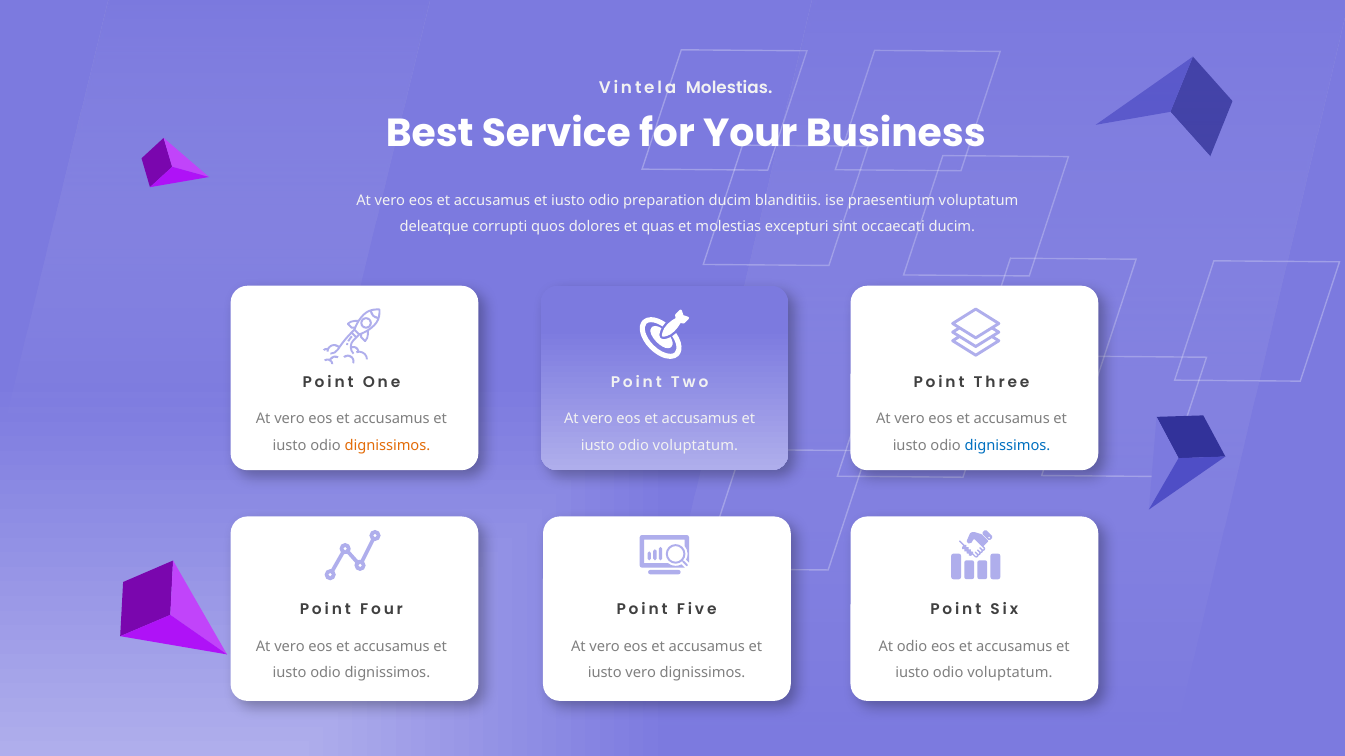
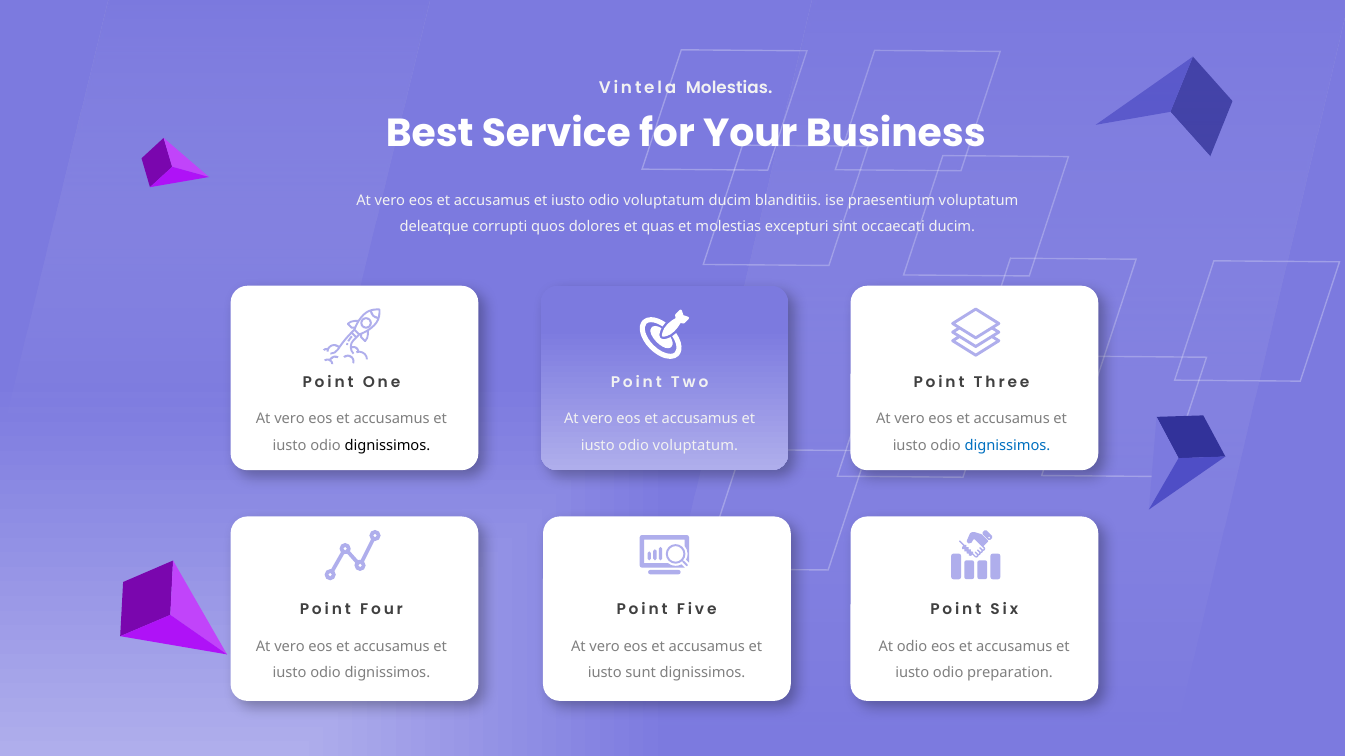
preparation: preparation -> voluptatum (664, 201)
dignissimos colour: orange -> black (387, 446)
iusto vero: vero -> sunt (641, 674)
voluptatum: voluptatum -> preparation (1010, 674)
